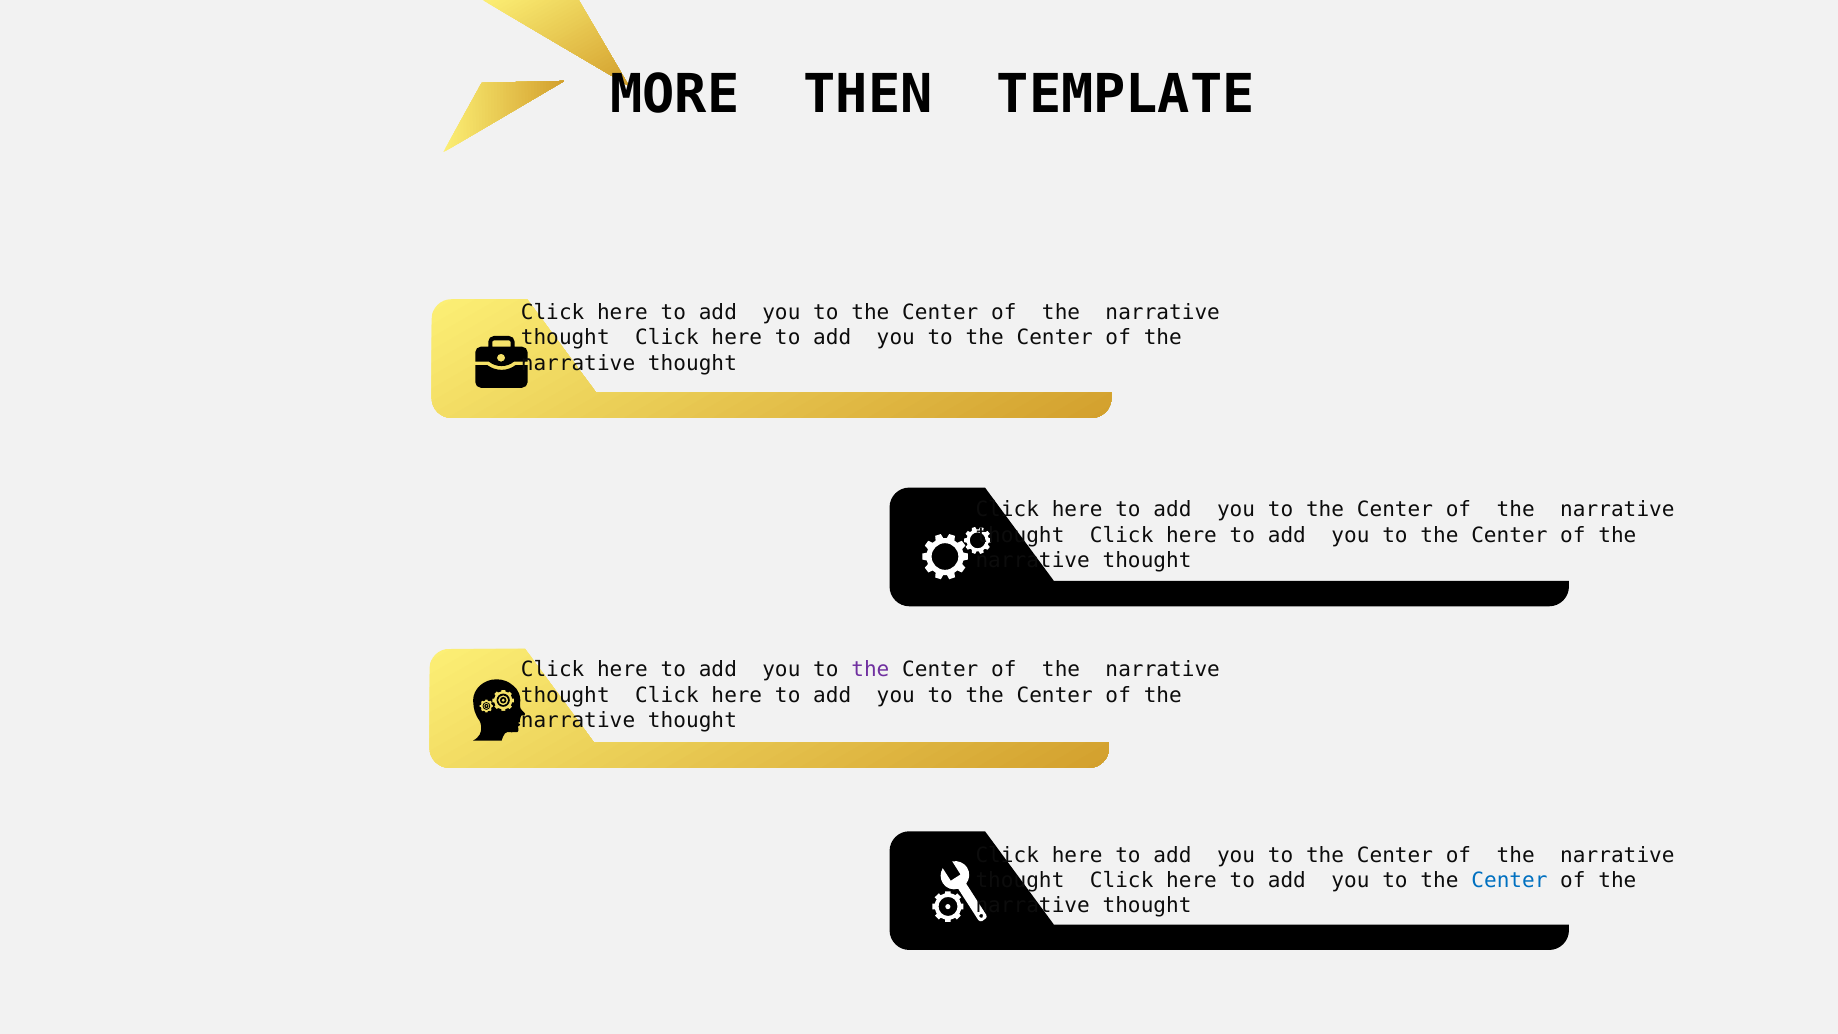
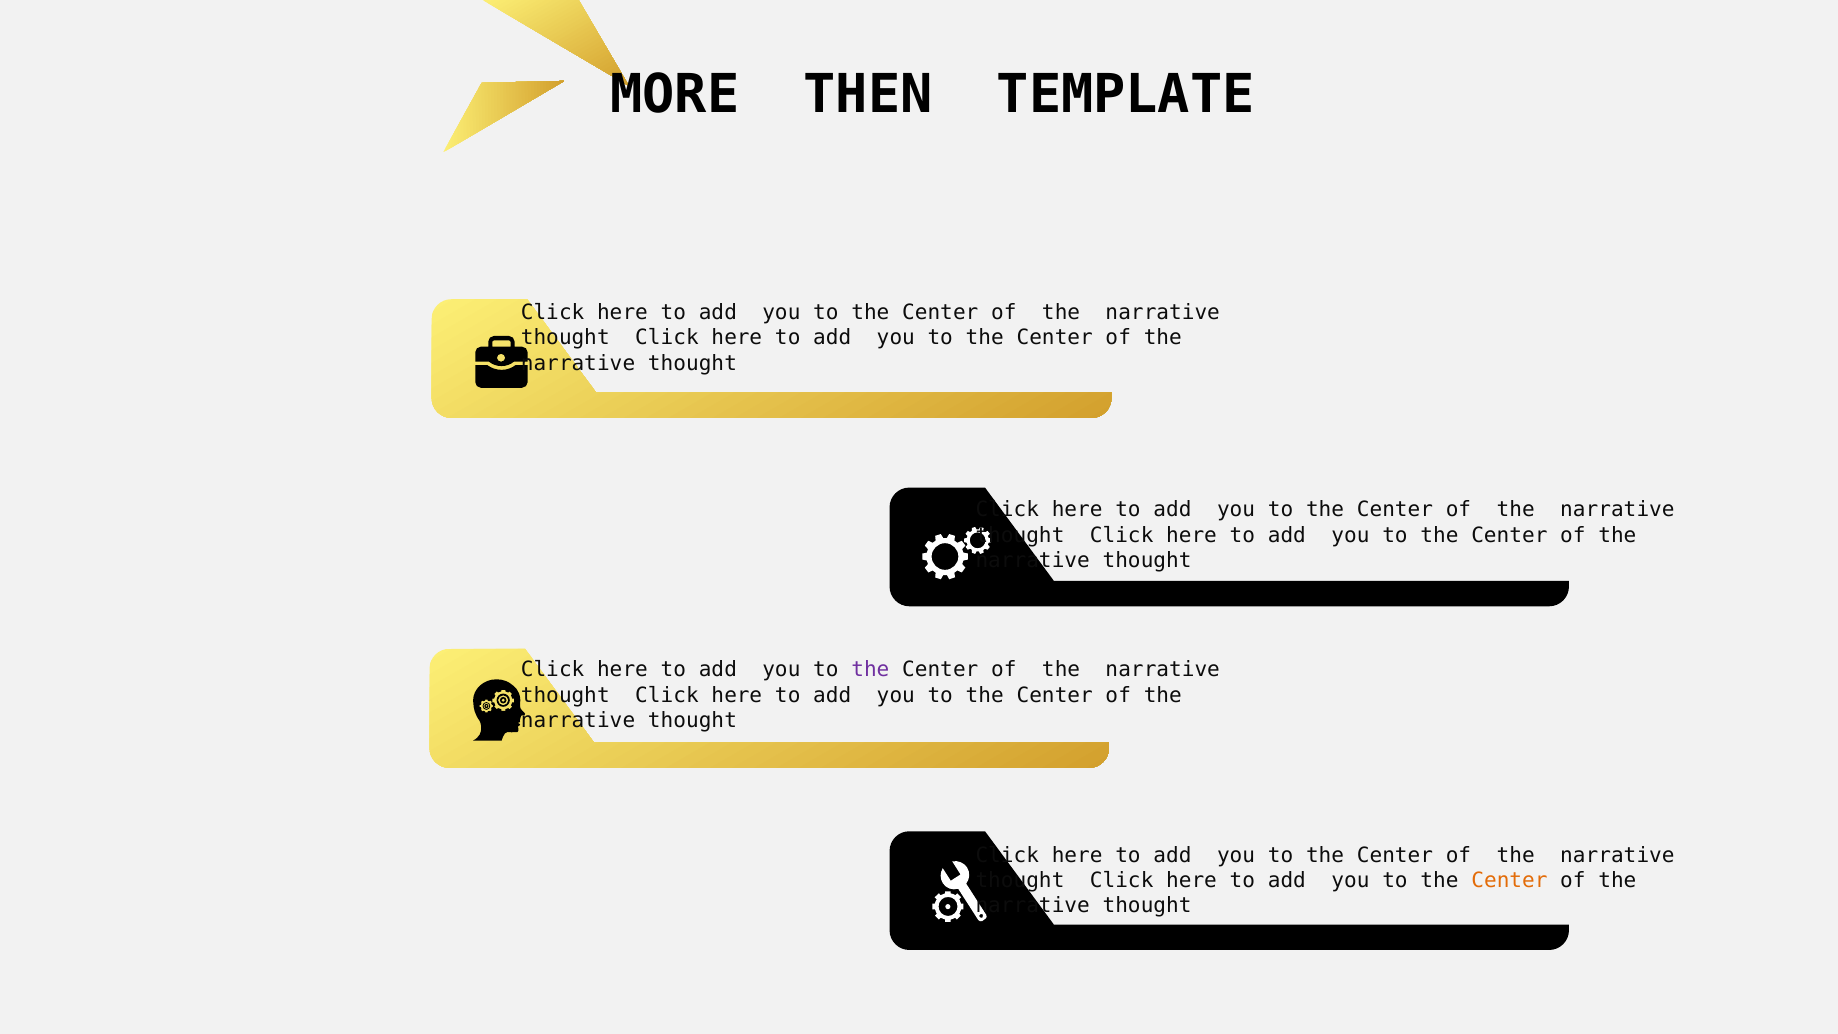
Center colour: blue -> orange (1509, 881)
